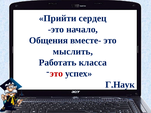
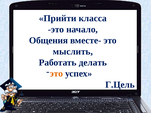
сердец: сердец -> класса (93, 18)
класса: класса -> делать (93, 63)
это colour: red -> orange (56, 74)
Г.Наук: Г.Наук -> Г.Цель (120, 85)
